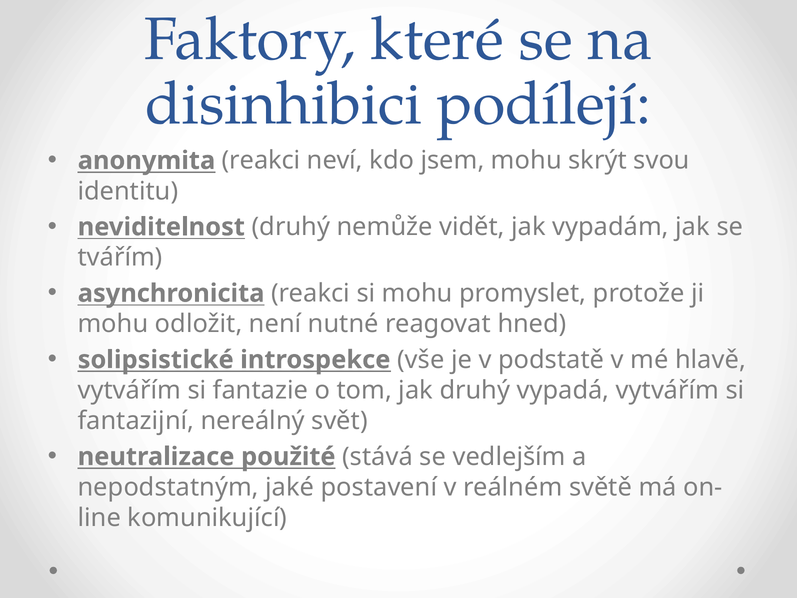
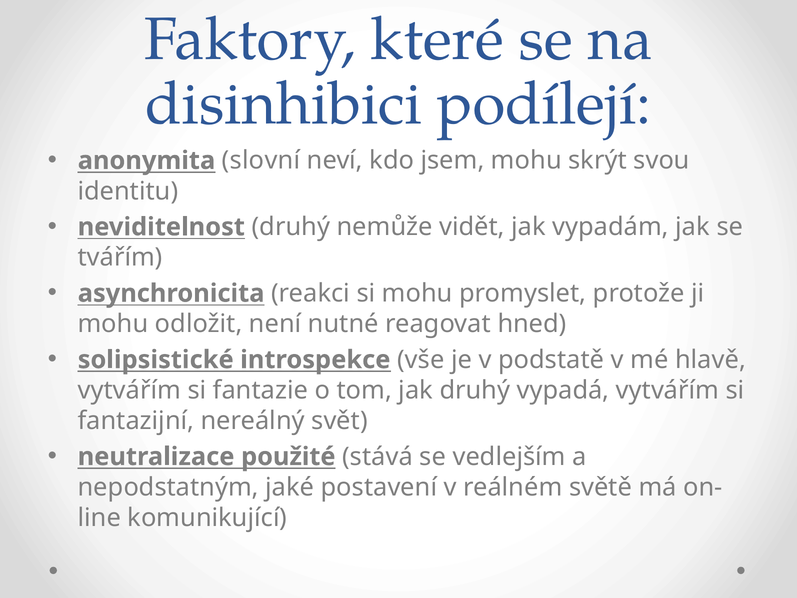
anonymita reakci: reakci -> slovní (261, 161)
